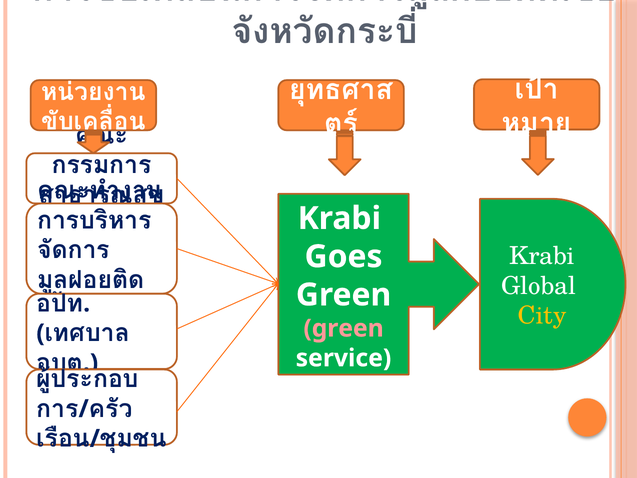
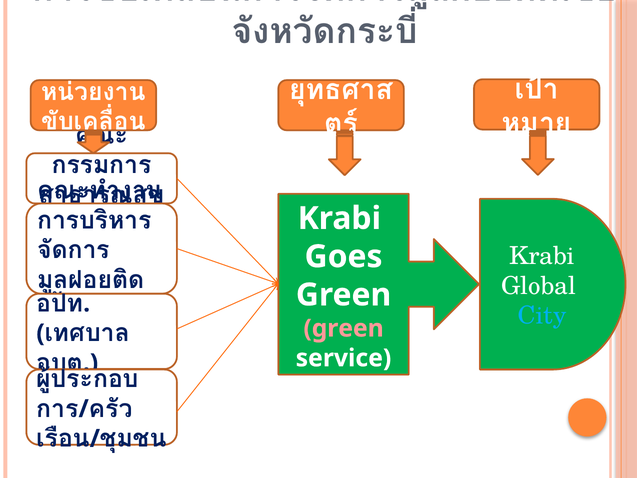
City colour: yellow -> light blue (542, 315)
